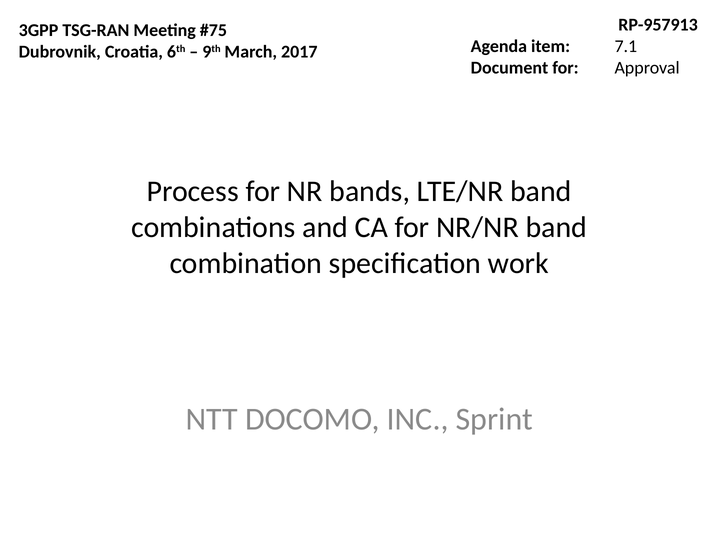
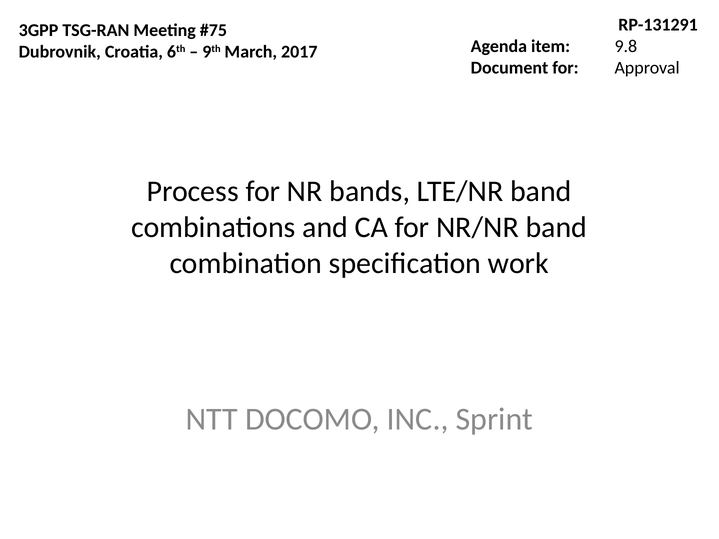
RP-957913: RP-957913 -> RP-131291 (658, 25)
7.1: 7.1 -> 9.8 (626, 46)
